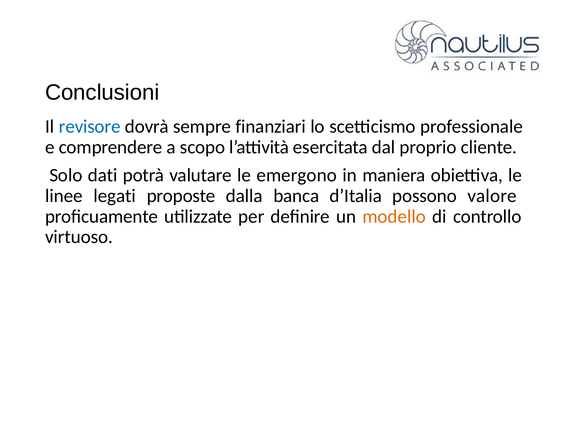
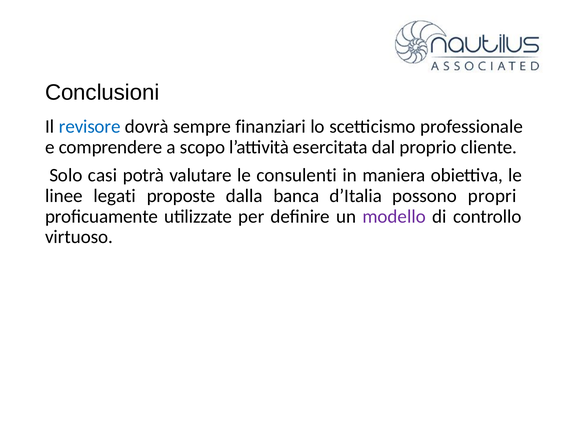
dati: dati -> casi (103, 175)
emergono: emergono -> consulenti (297, 175)
valore: valore -> propri (492, 196)
modello colour: orange -> purple (394, 216)
